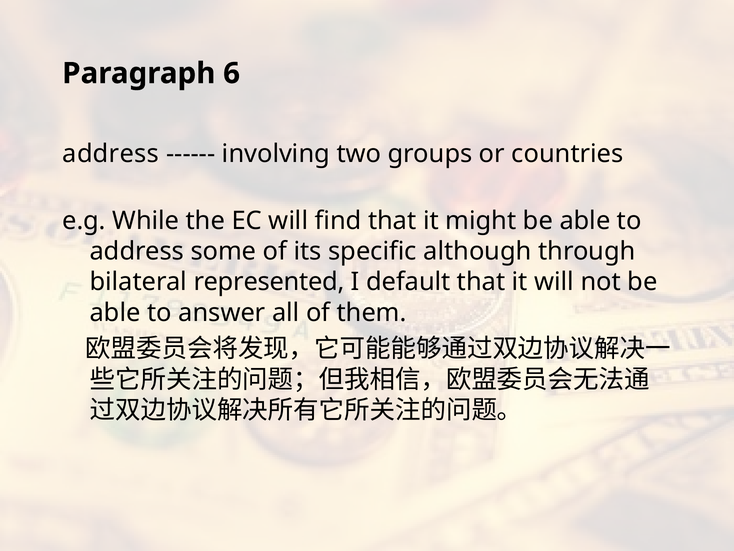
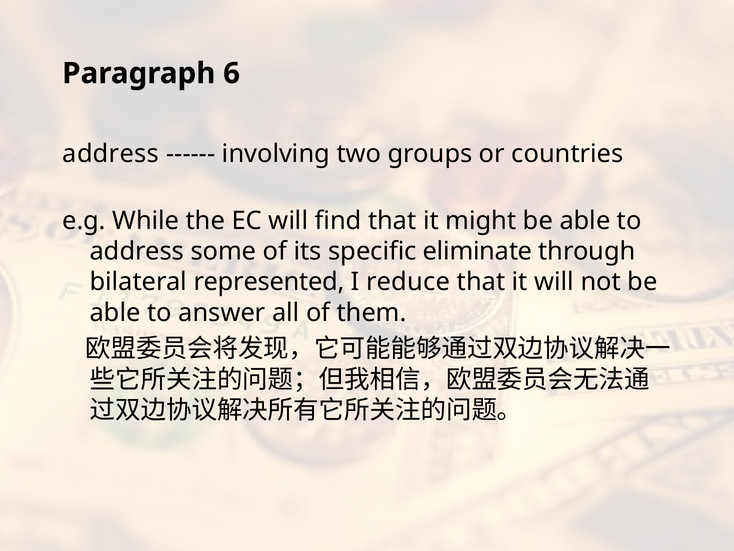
although: although -> eliminate (478, 251)
default: default -> reduce (408, 282)
